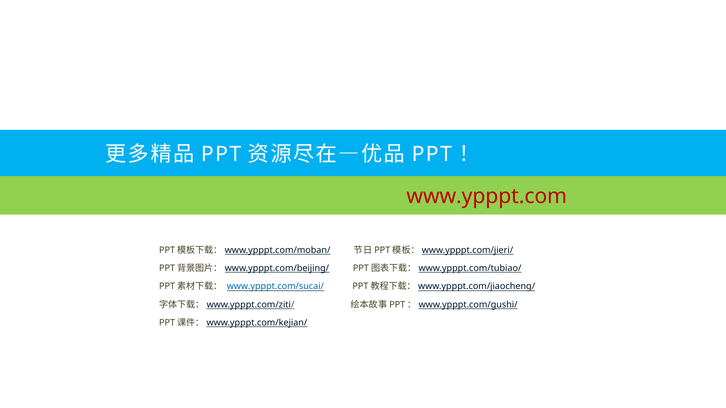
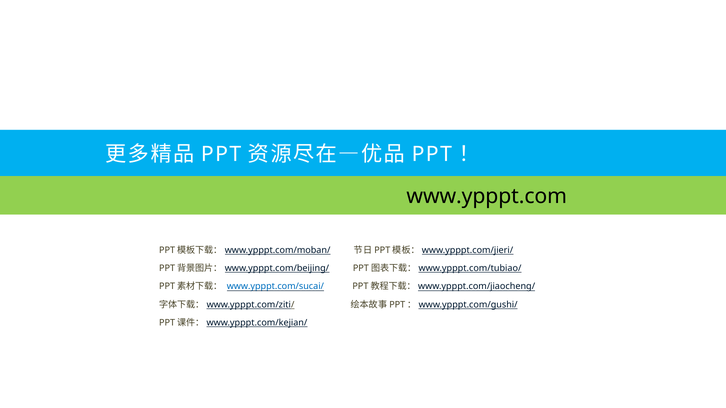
www.ypppt.com colour: red -> black (487, 197)
